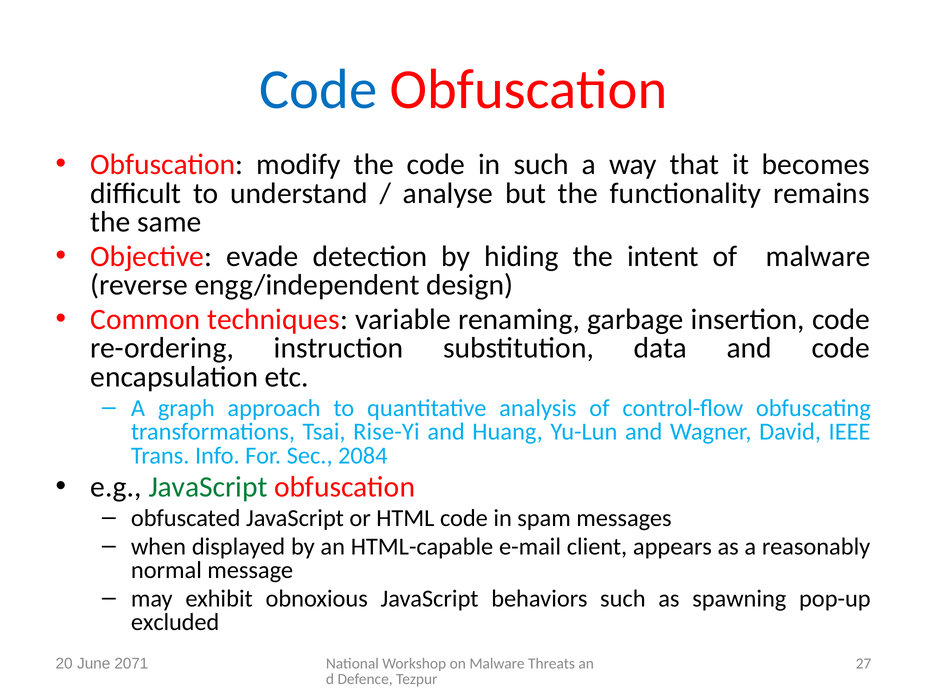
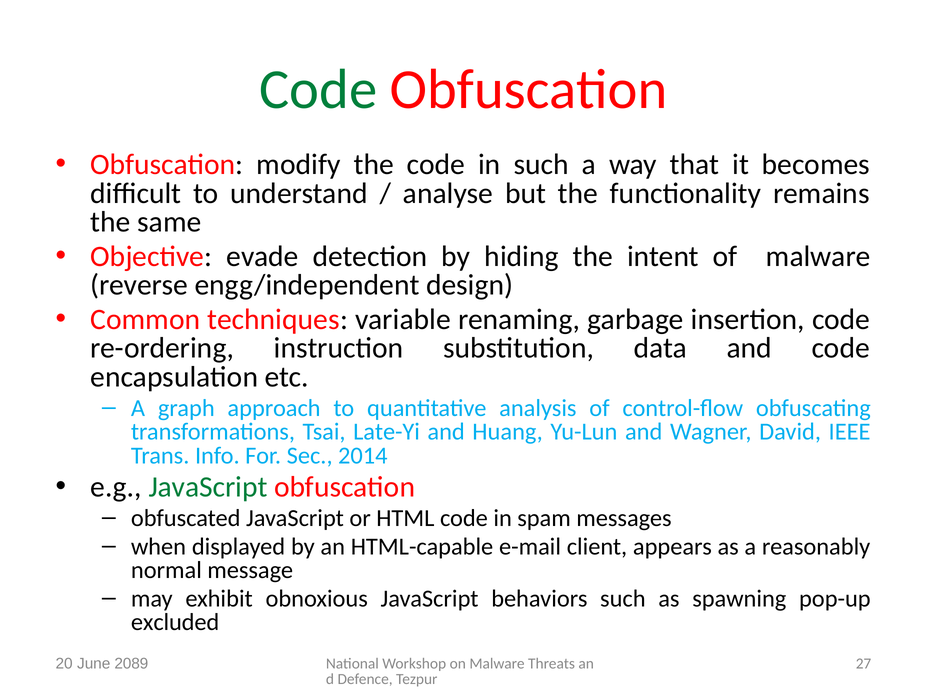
Code colour: blue -> green (318, 90)
Rise-Yi: Rise-Yi -> Late-Yi (387, 432)
2084: 2084 -> 2014 (363, 456)
2071: 2071 -> 2089 (131, 664)
